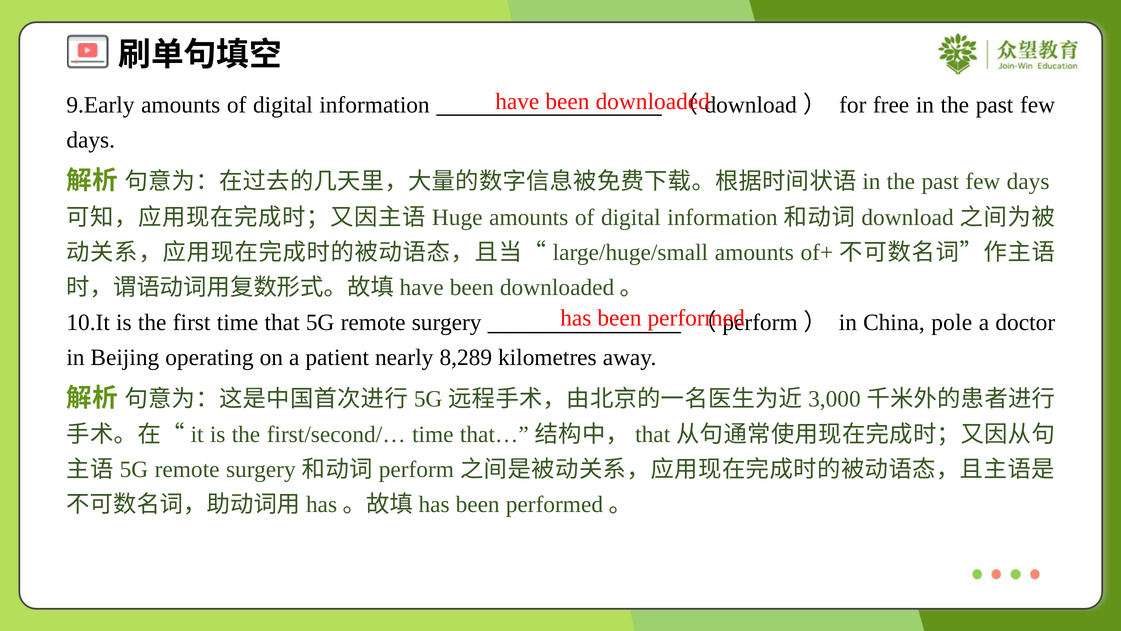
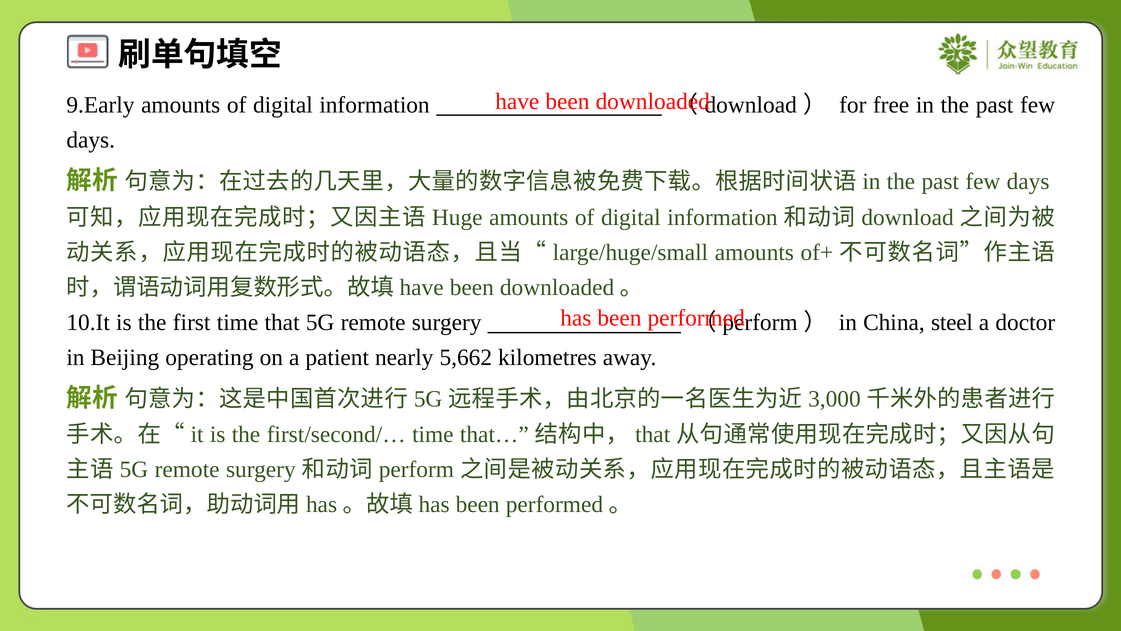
pole: pole -> steel (952, 322)
8,289: 8,289 -> 5,662 (466, 357)
